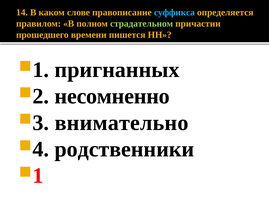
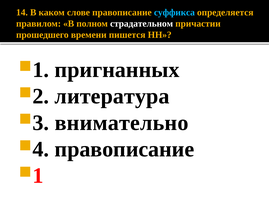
страдательном colour: light green -> white (142, 24)
несомненно: несомненно -> литература (112, 96)
родственники: родственники -> правописание (124, 149)
